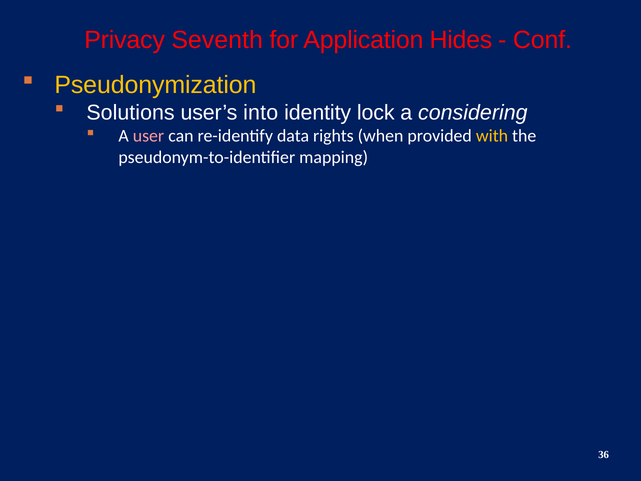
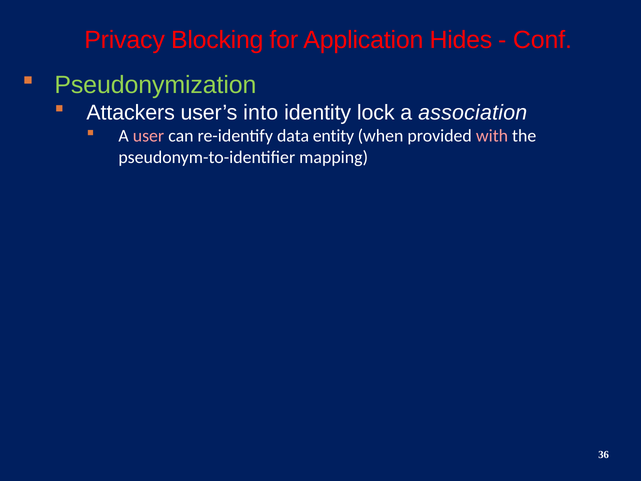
Seventh: Seventh -> Blocking (217, 40)
Pseudonymization colour: yellow -> light green (155, 85)
Solutions: Solutions -> Attackers (131, 113)
considering: considering -> association (473, 113)
rights: rights -> entity (333, 136)
with colour: yellow -> pink (492, 136)
